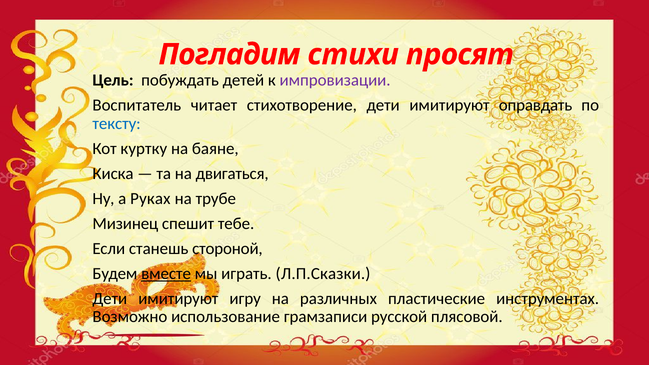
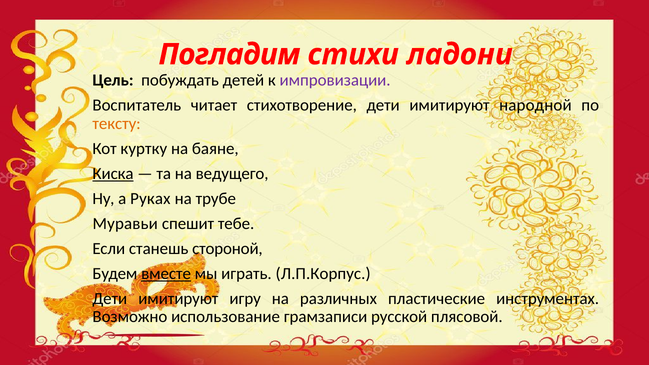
просят: просят -> ладони (460, 55)
оправдать: оправдать -> народной (535, 105)
тексту colour: blue -> orange (117, 124)
Киска underline: none -> present (113, 174)
двигаться: двигаться -> ведущего (232, 174)
Мизинец: Мизинец -> Муравьи (125, 224)
Л.П.Сказки: Л.П.Сказки -> Л.П.Корпус (323, 274)
